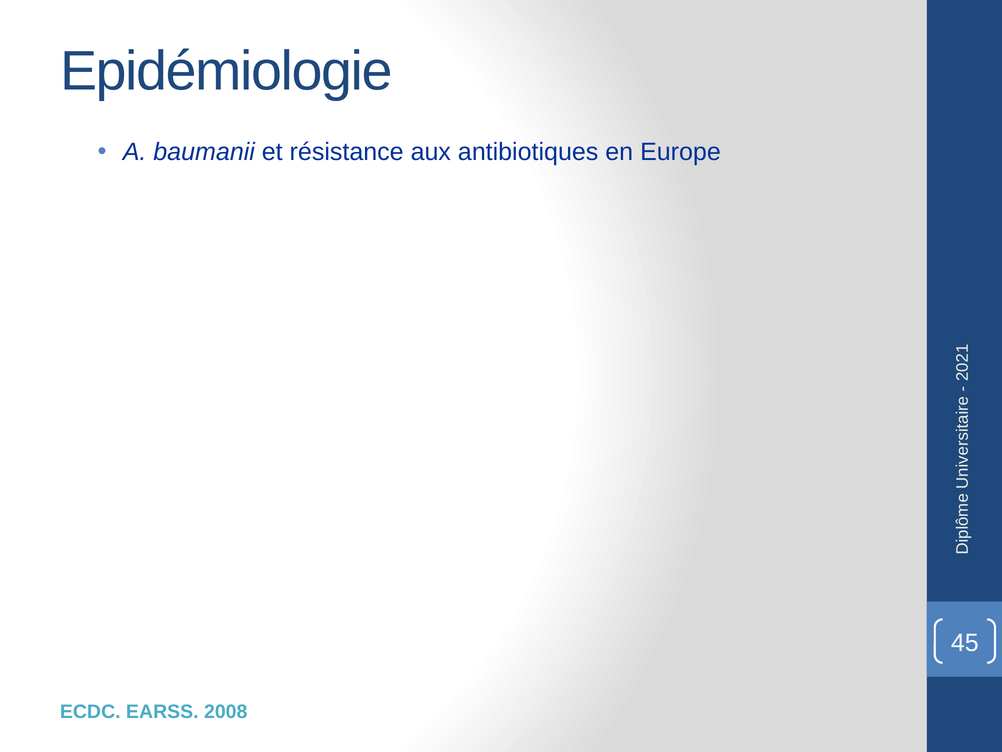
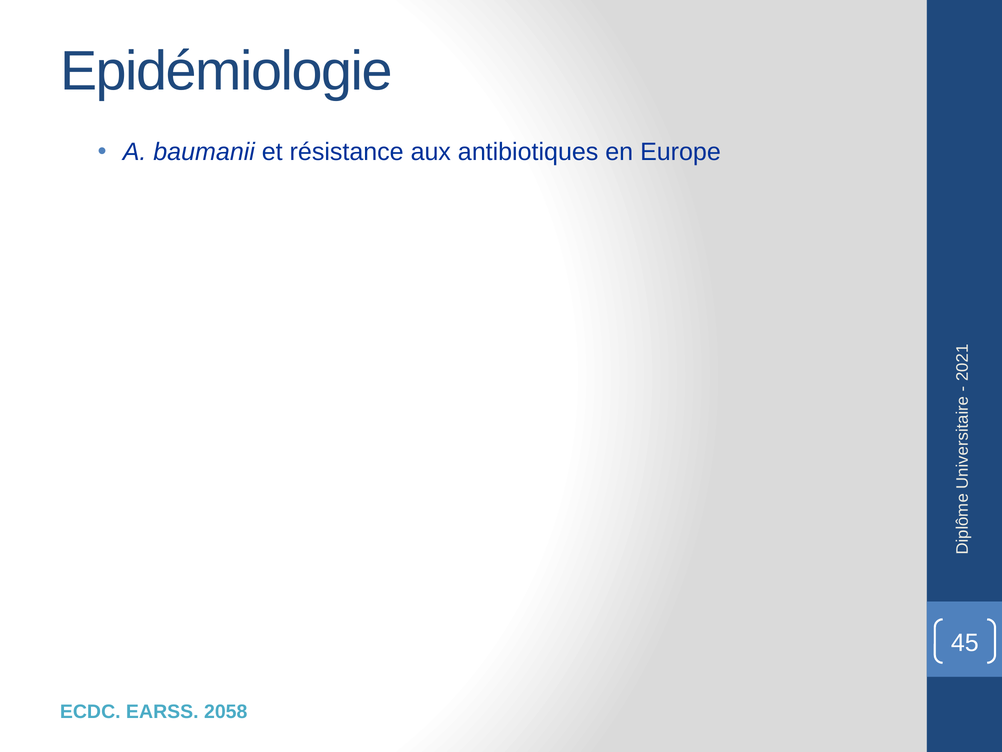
2008: 2008 -> 2058 (226, 712)
